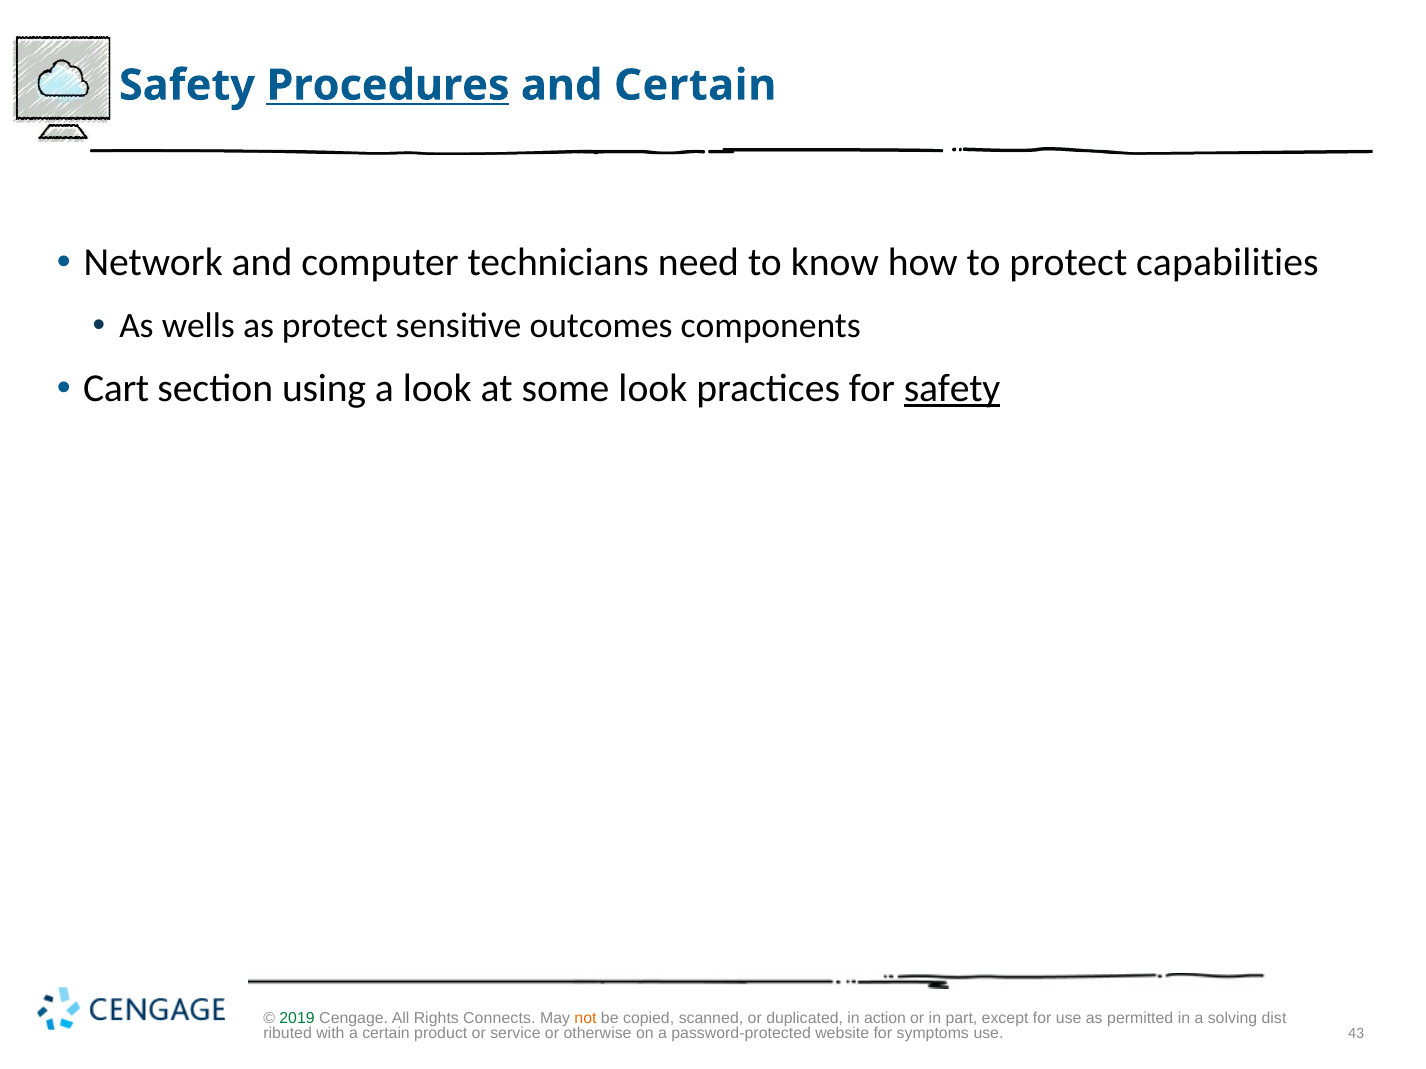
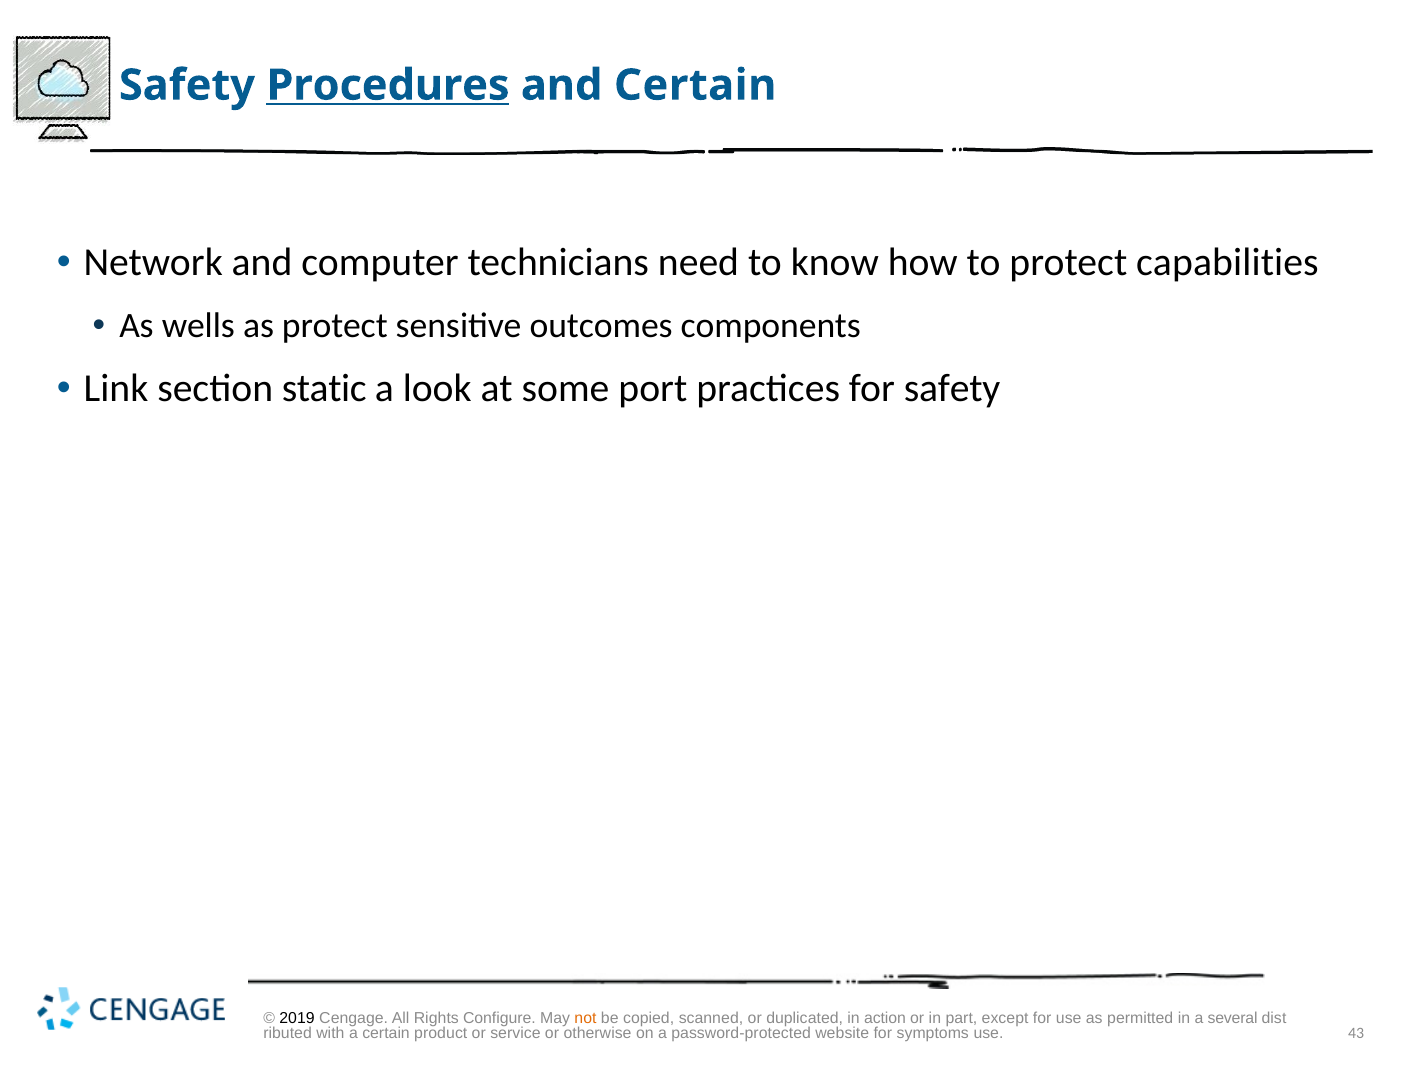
Cart: Cart -> Link (116, 389)
using: using -> static (324, 389)
some look: look -> port (653, 389)
safety underline: present -> none (952, 389)
2019 colour: green -> black (297, 1018)
Connects: Connects -> Configure (499, 1018)
solving: solving -> several (1233, 1018)
